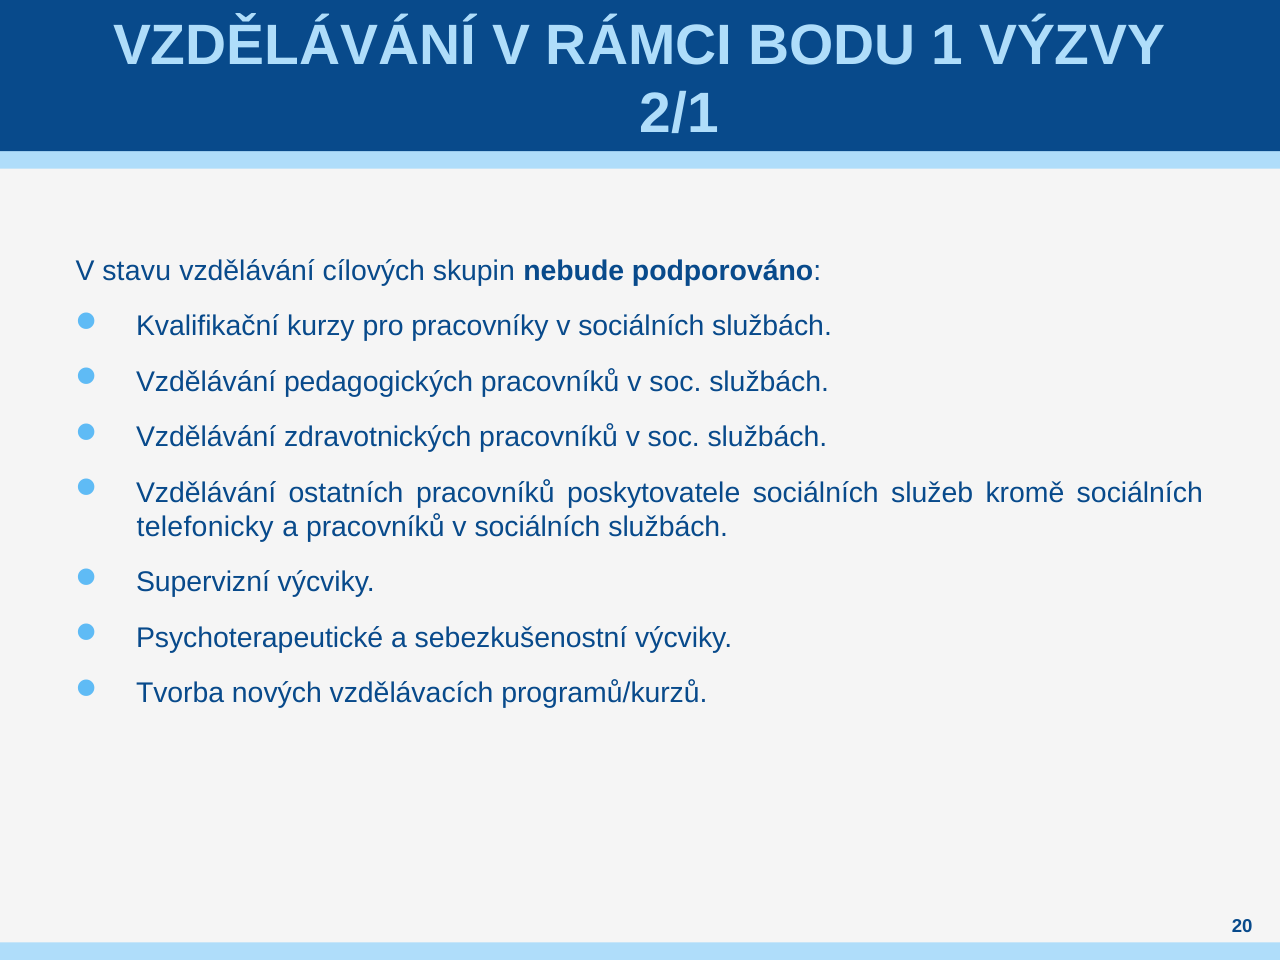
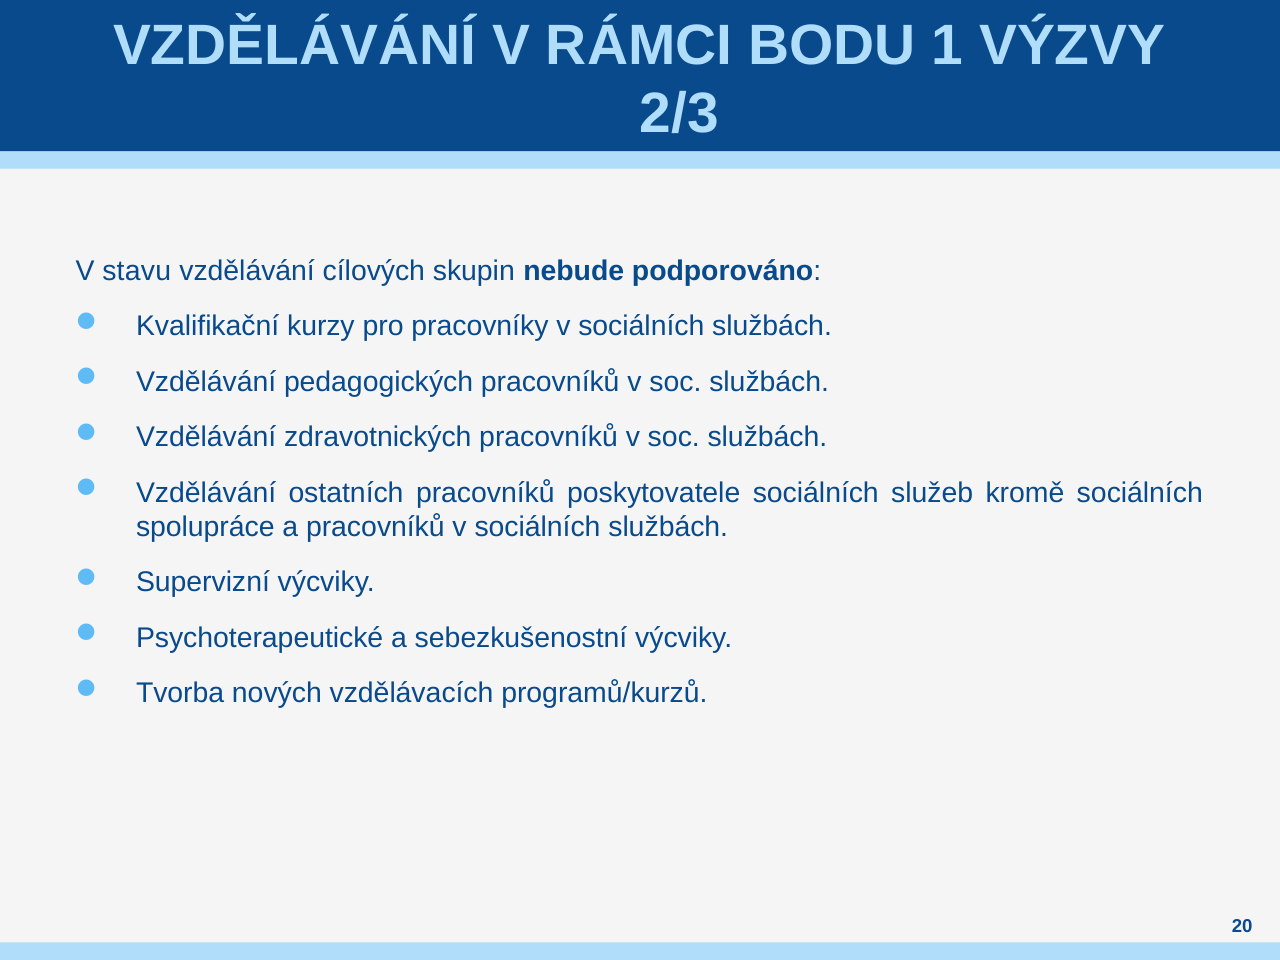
2/1: 2/1 -> 2/3 (679, 114)
telefonicky: telefonicky -> spolupráce (205, 527)
